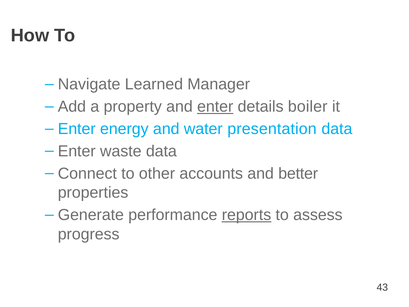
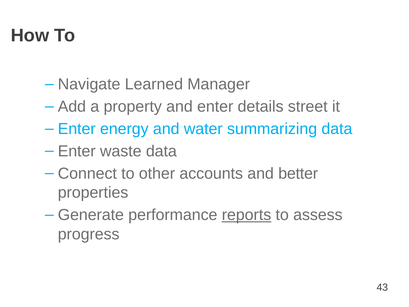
enter underline: present -> none (215, 107)
boiler: boiler -> street (308, 107)
presentation: presentation -> summarizing (272, 129)
